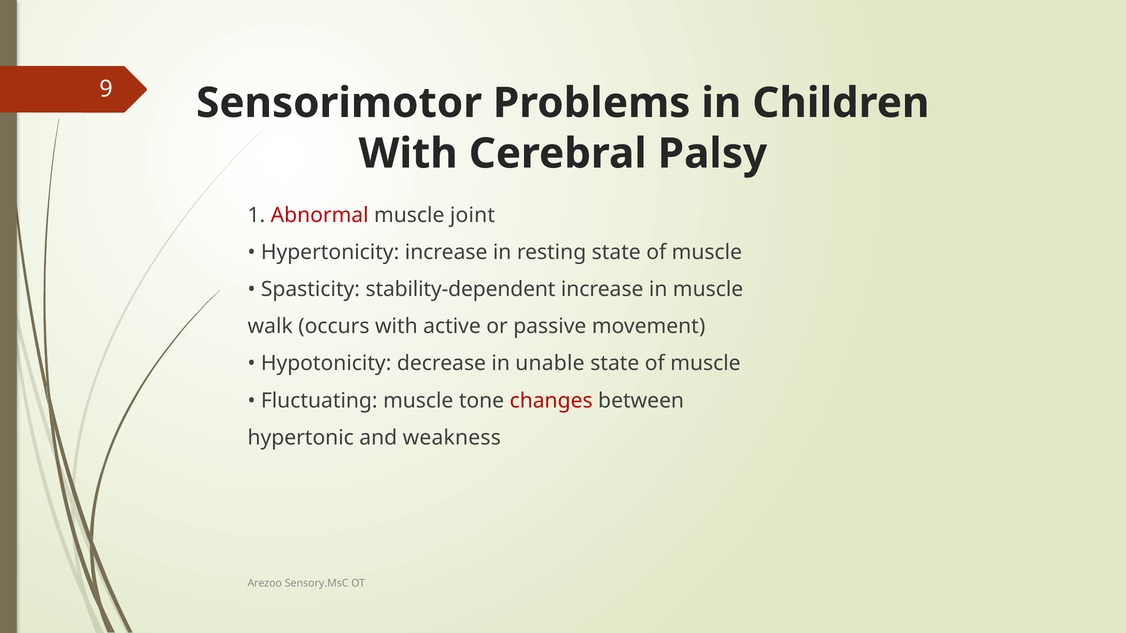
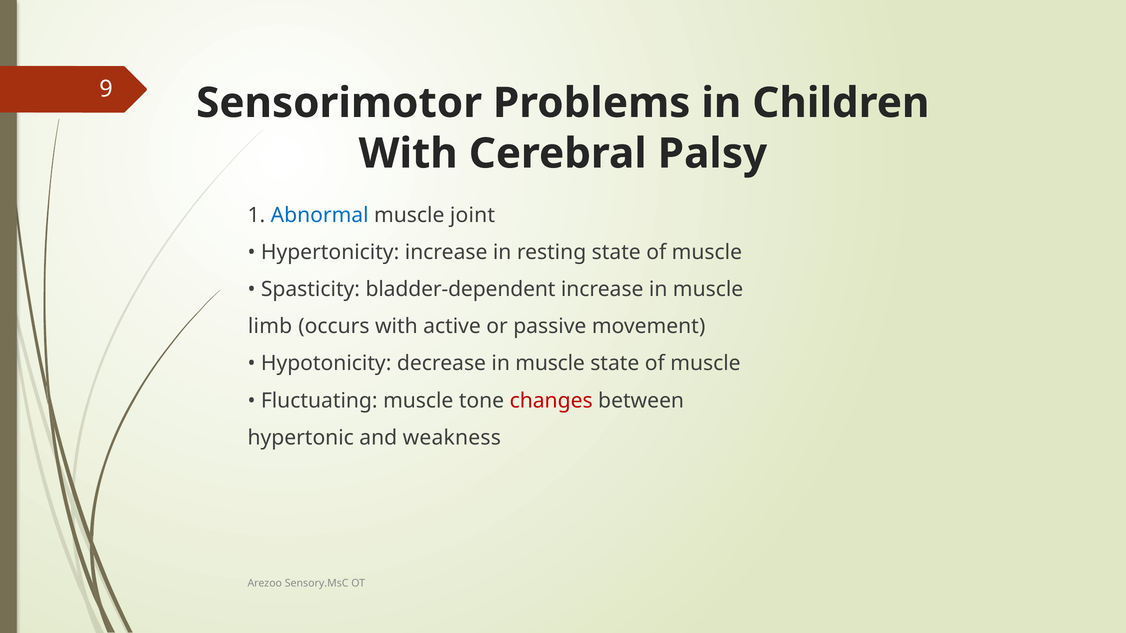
Abnormal colour: red -> blue (320, 215)
stability-dependent: stability-dependent -> bladder-dependent (461, 290)
walk: walk -> limb (270, 327)
decrease in unable: unable -> muscle (550, 364)
